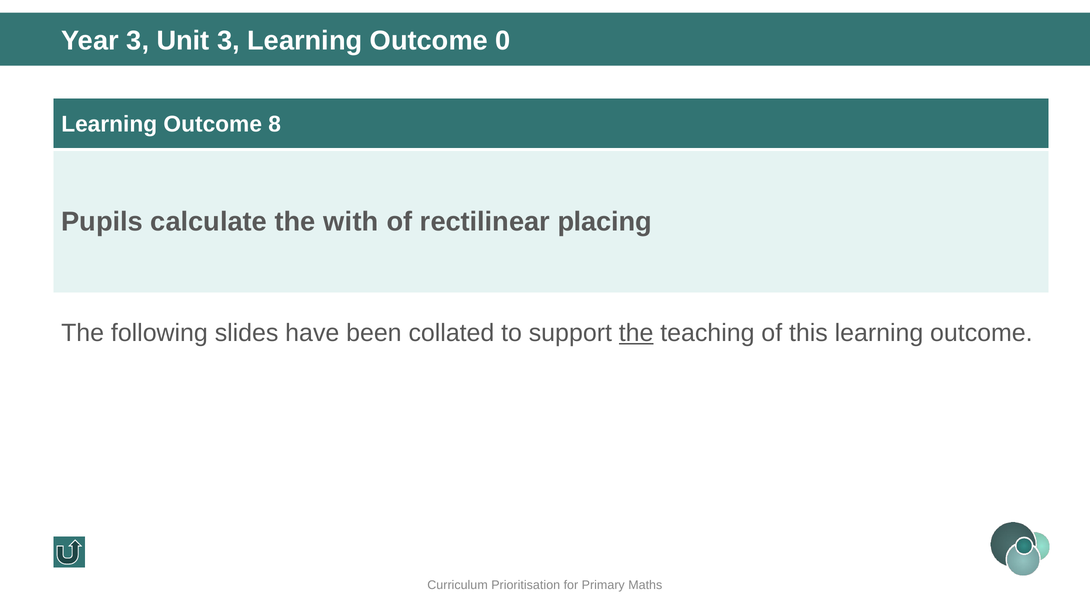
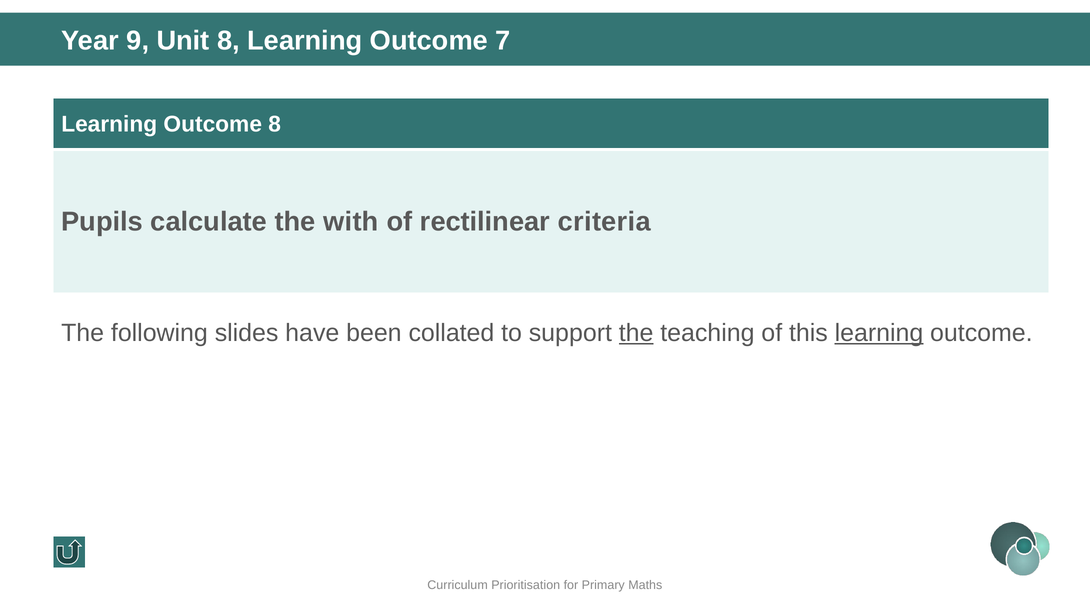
Year 3: 3 -> 9 (138, 41)
Unit 3: 3 -> 8 (228, 41)
0: 0 -> 7 (503, 41)
placing: placing -> criteria (604, 222)
learning underline: none -> present (879, 333)
